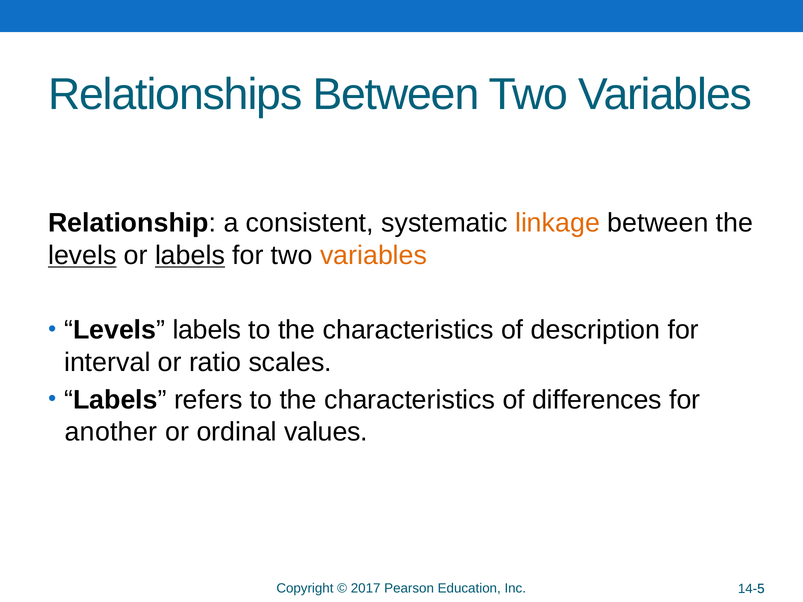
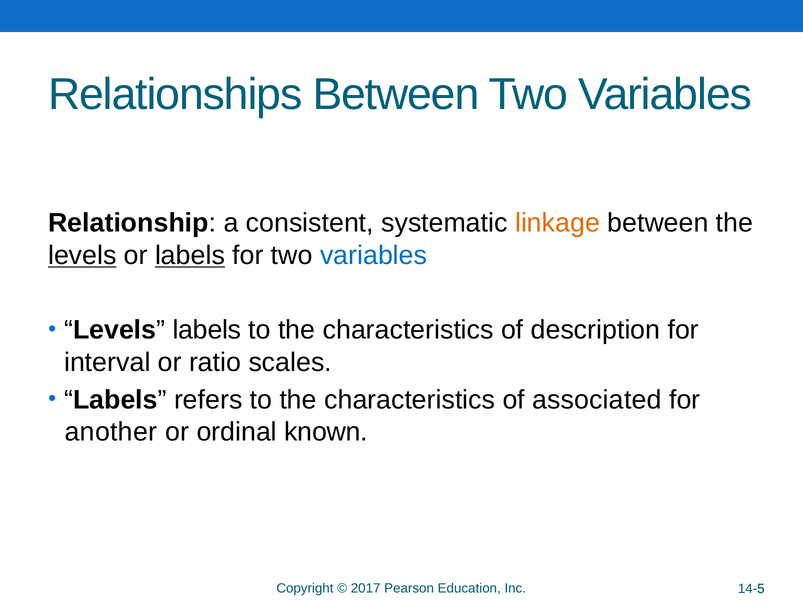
variables colour: orange -> blue (374, 255)
differences: differences -> associated (597, 400)
values: values -> known (326, 432)
